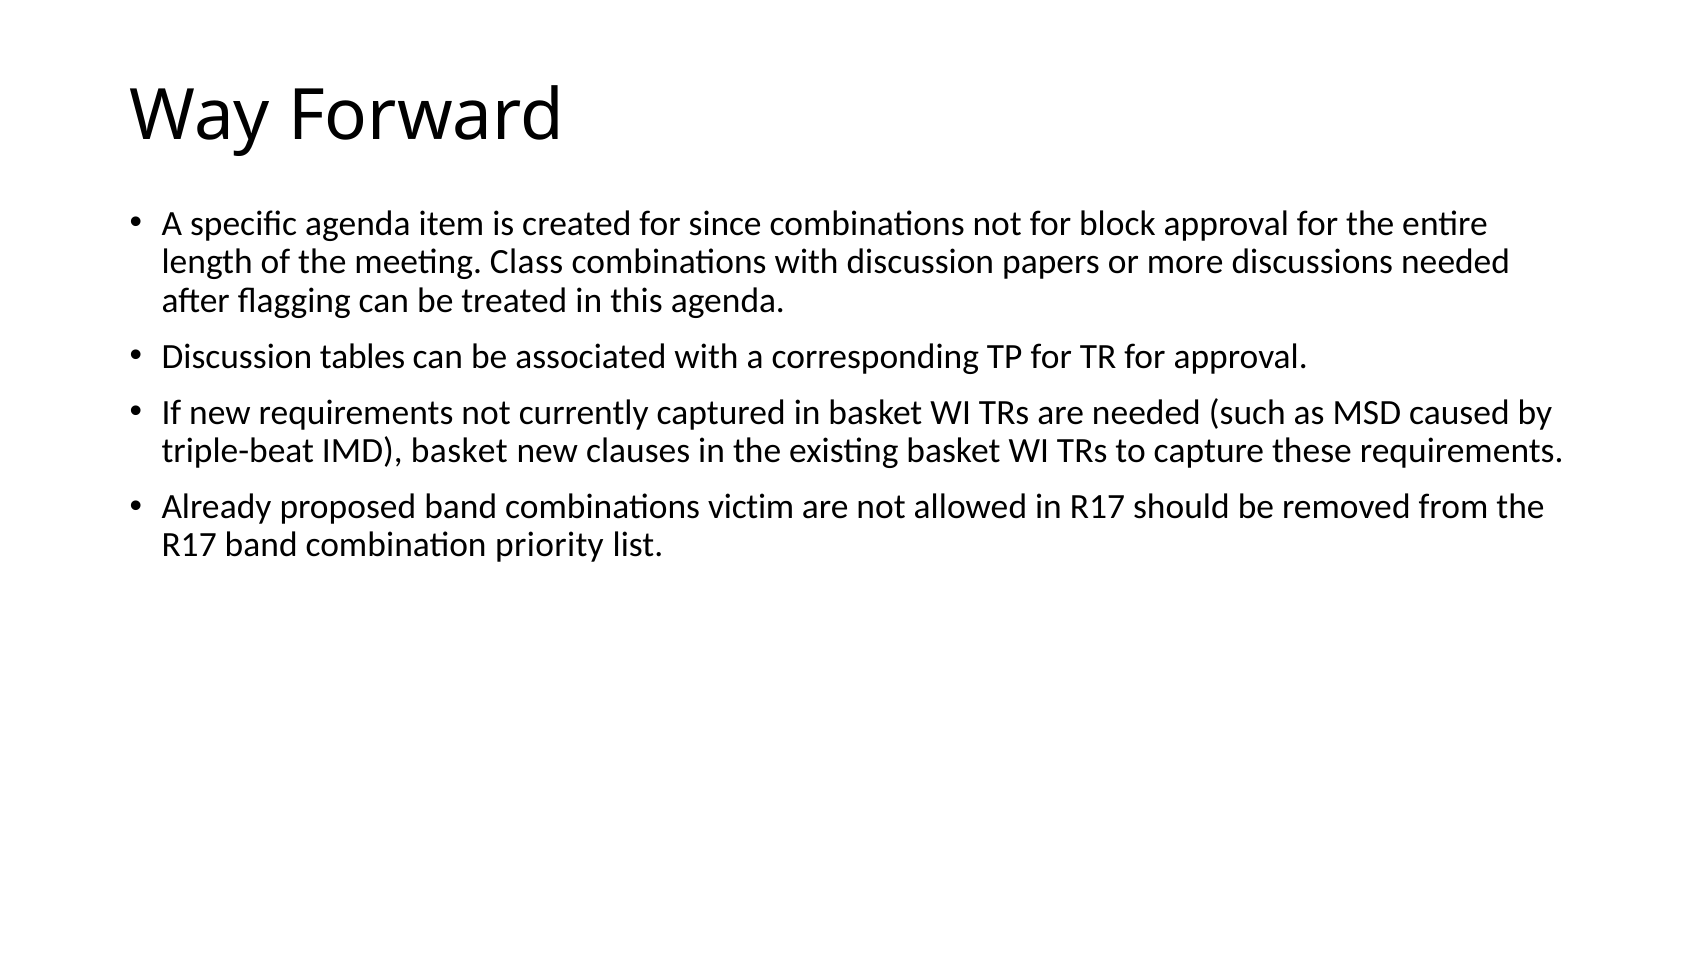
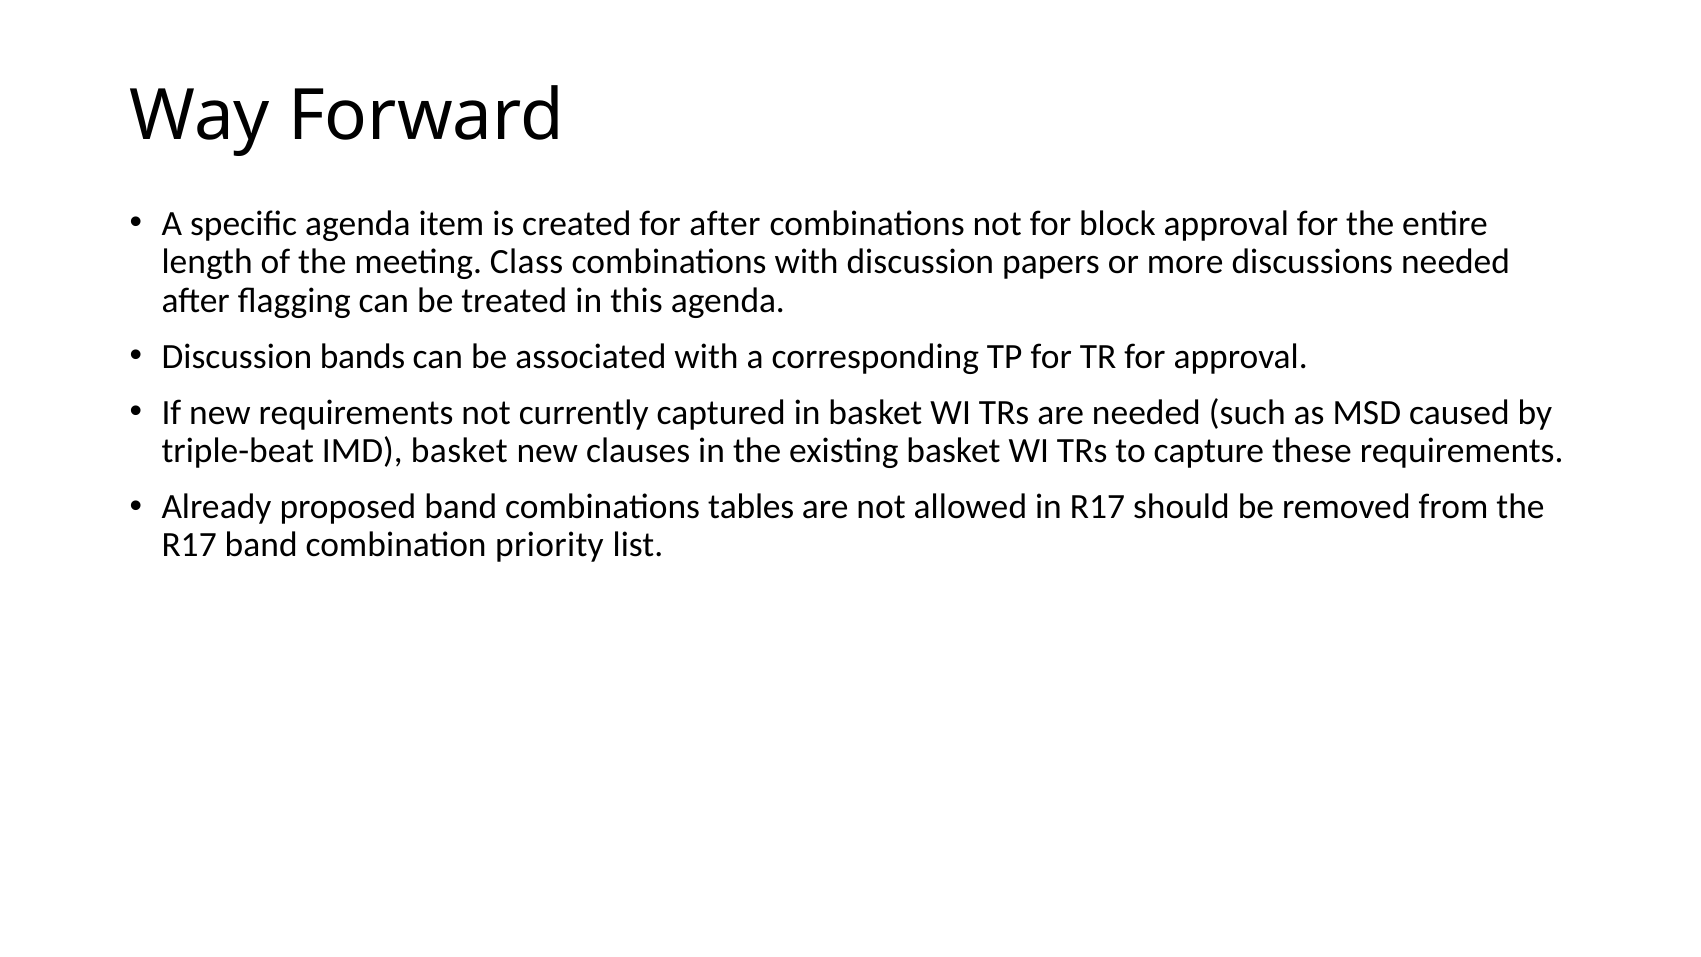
for since: since -> after (725, 224)
tables: tables -> bands (363, 356)
victim: victim -> tables (751, 507)
